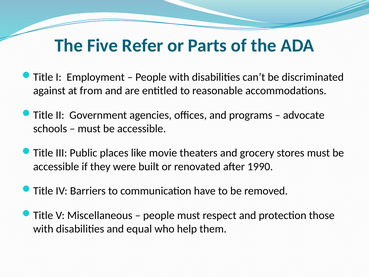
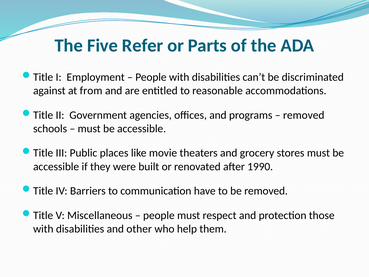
advocate: advocate -> removed (304, 115)
equal: equal -> other (139, 229)
